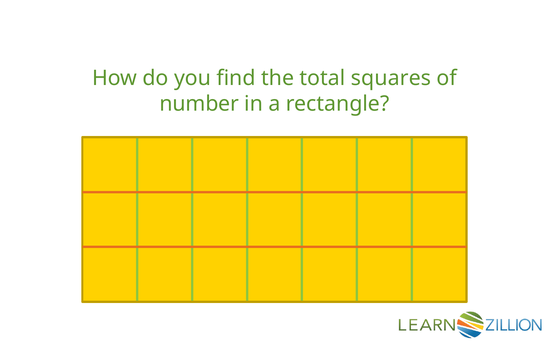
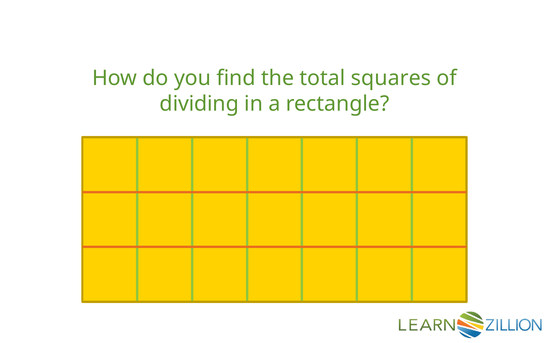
number: number -> dividing (199, 104)
